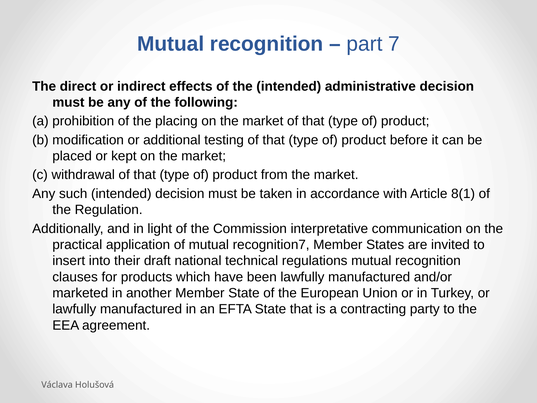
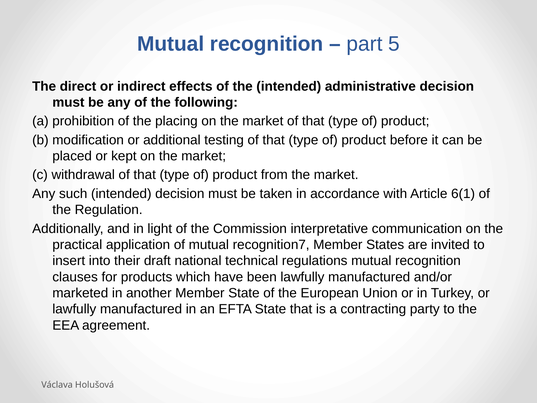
7: 7 -> 5 (394, 44)
8(1: 8(1 -> 6(1 (463, 194)
